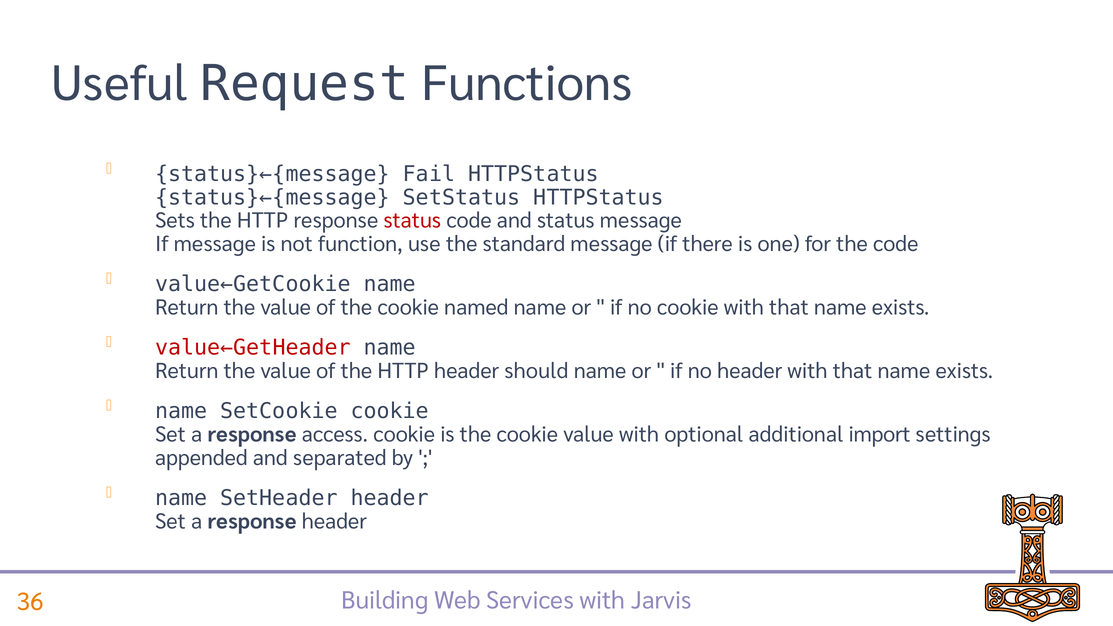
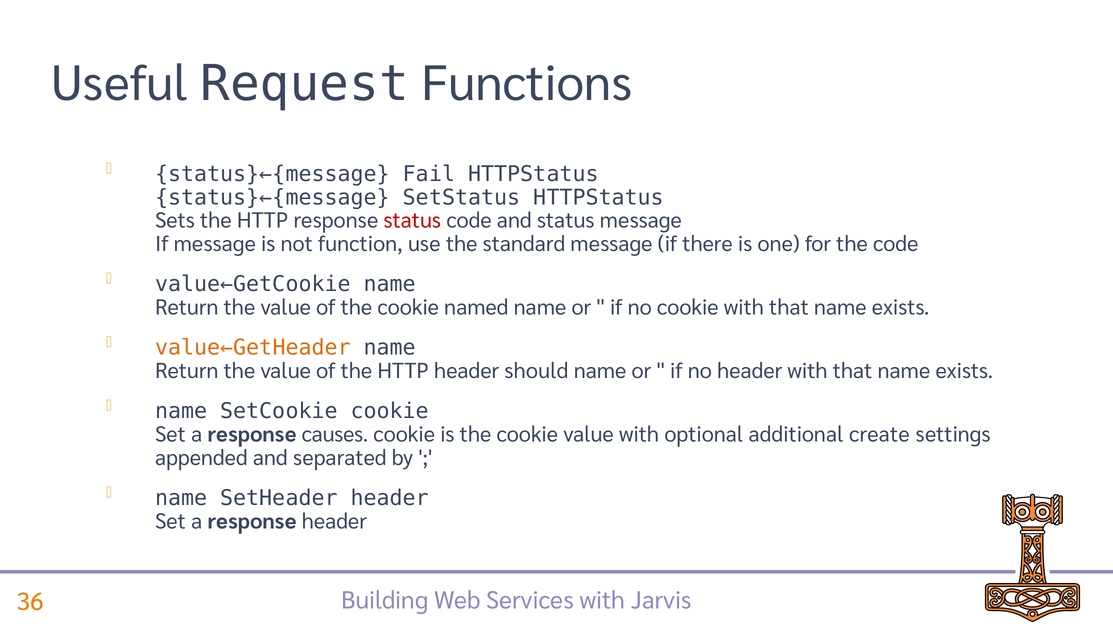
value←GetHeader colour: red -> orange (253, 348)
access: access -> causes (335, 435)
import: import -> create (879, 435)
